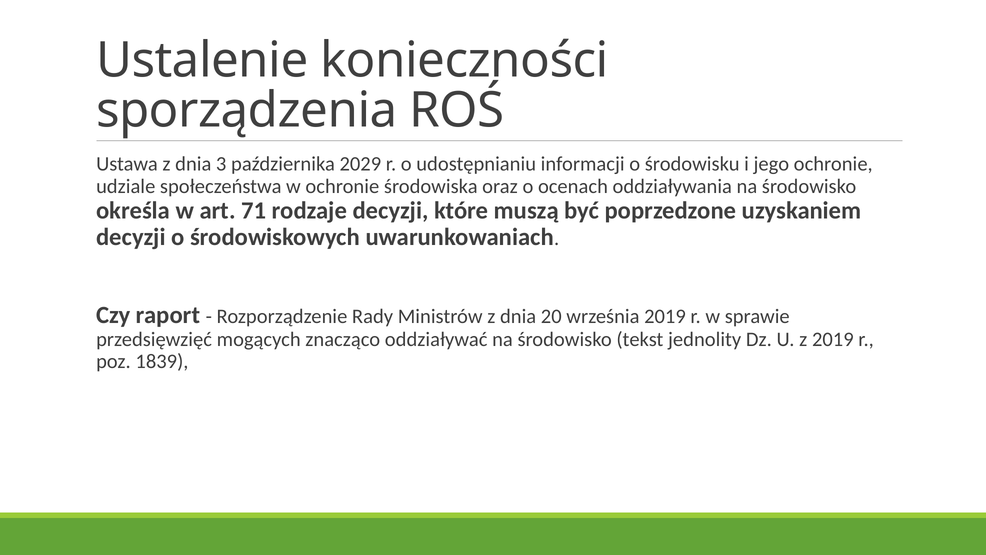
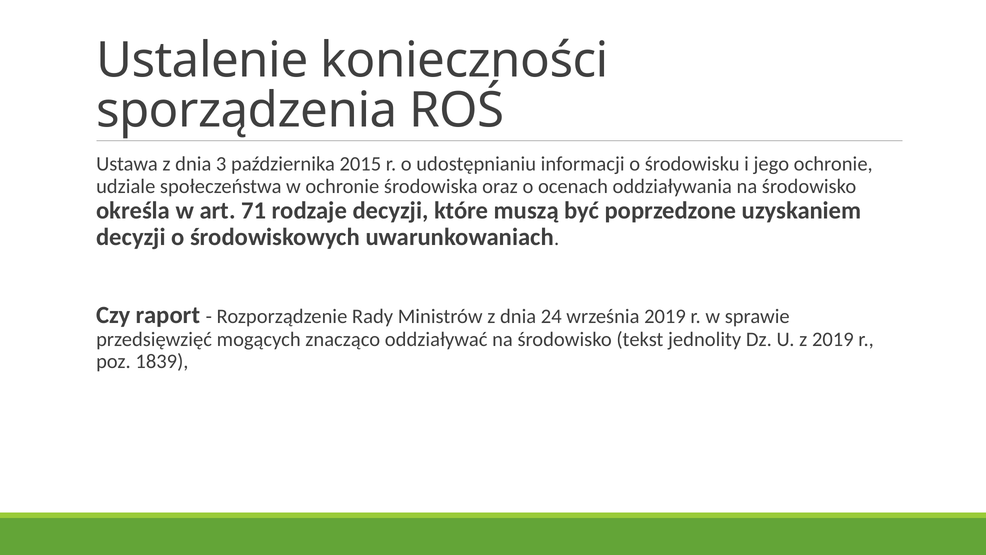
2029: 2029 -> 2015 (360, 164)
20: 20 -> 24 (551, 316)
